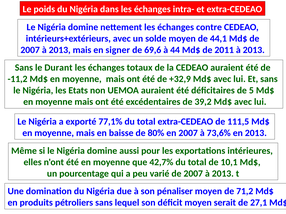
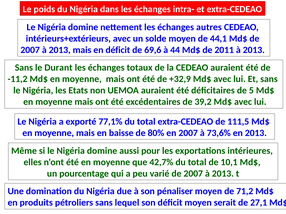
contre: contre -> autres (209, 27)
en signer: signer -> déficit (118, 50)
